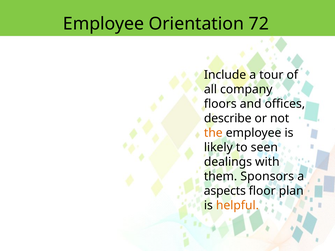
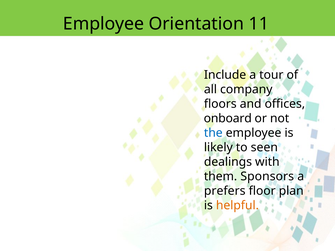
72: 72 -> 11 (259, 24)
describe: describe -> onboard (228, 119)
the colour: orange -> blue (213, 133)
aspects: aspects -> prefers (225, 191)
